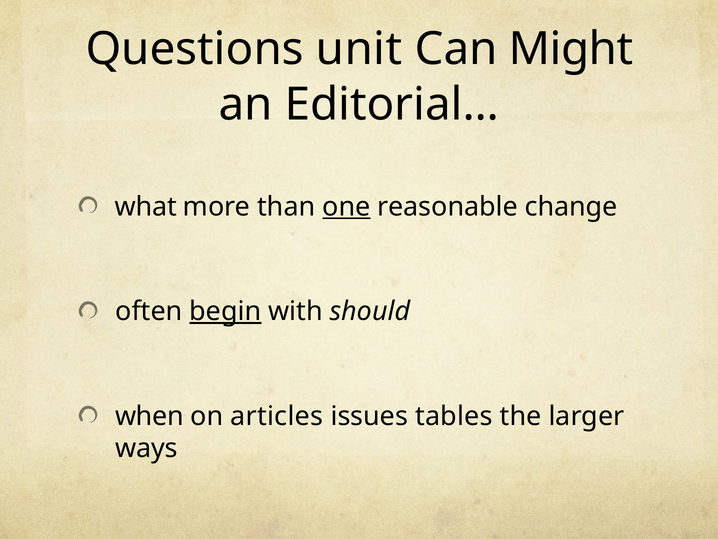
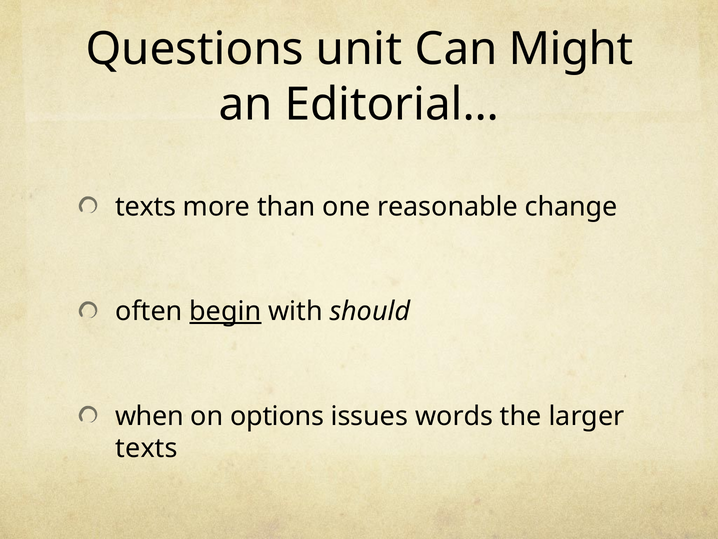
what: what -> texts (146, 207)
one underline: present -> none (346, 207)
articles: articles -> options (277, 416)
tables: tables -> words (454, 416)
ways: ways -> texts (147, 448)
